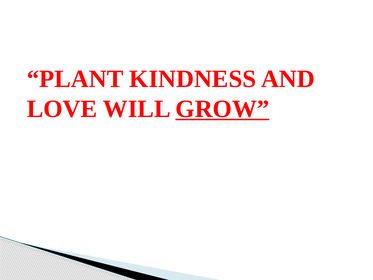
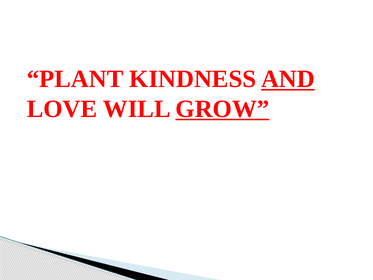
AND underline: none -> present (288, 79)
